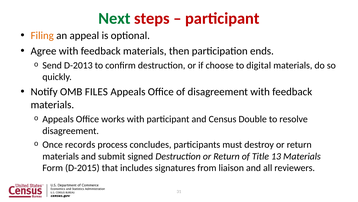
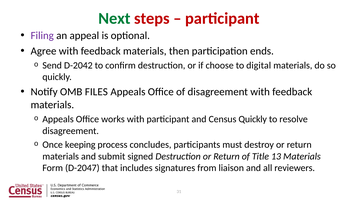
Filing colour: orange -> purple (42, 35)
D-2013: D-2013 -> D-2042 (78, 65)
Census Double: Double -> Quickly (253, 119)
records: records -> keeping (80, 144)
D-2015: D-2015 -> D-2047 (82, 167)
